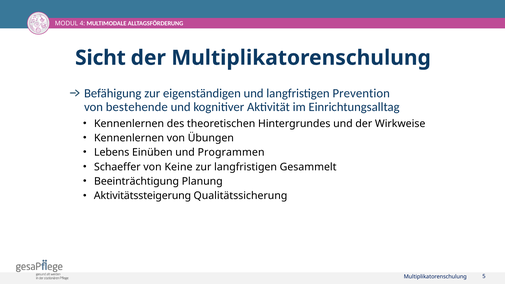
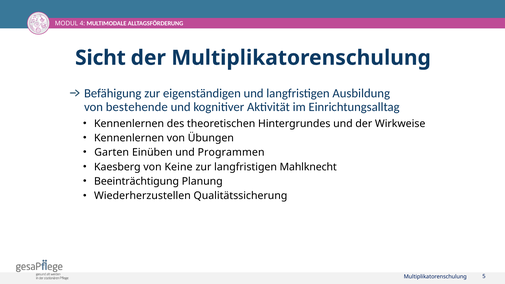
Prevention: Prevention -> Ausbildung (361, 93)
Lebens: Lebens -> Garten (112, 152)
Schaeffer: Schaeffer -> Kaesberg (117, 167)
Gesammelt: Gesammelt -> Mahlknecht (308, 167)
Aktivitätssteigerung: Aktivitätssteigerung -> Wiederherzustellen (142, 196)
